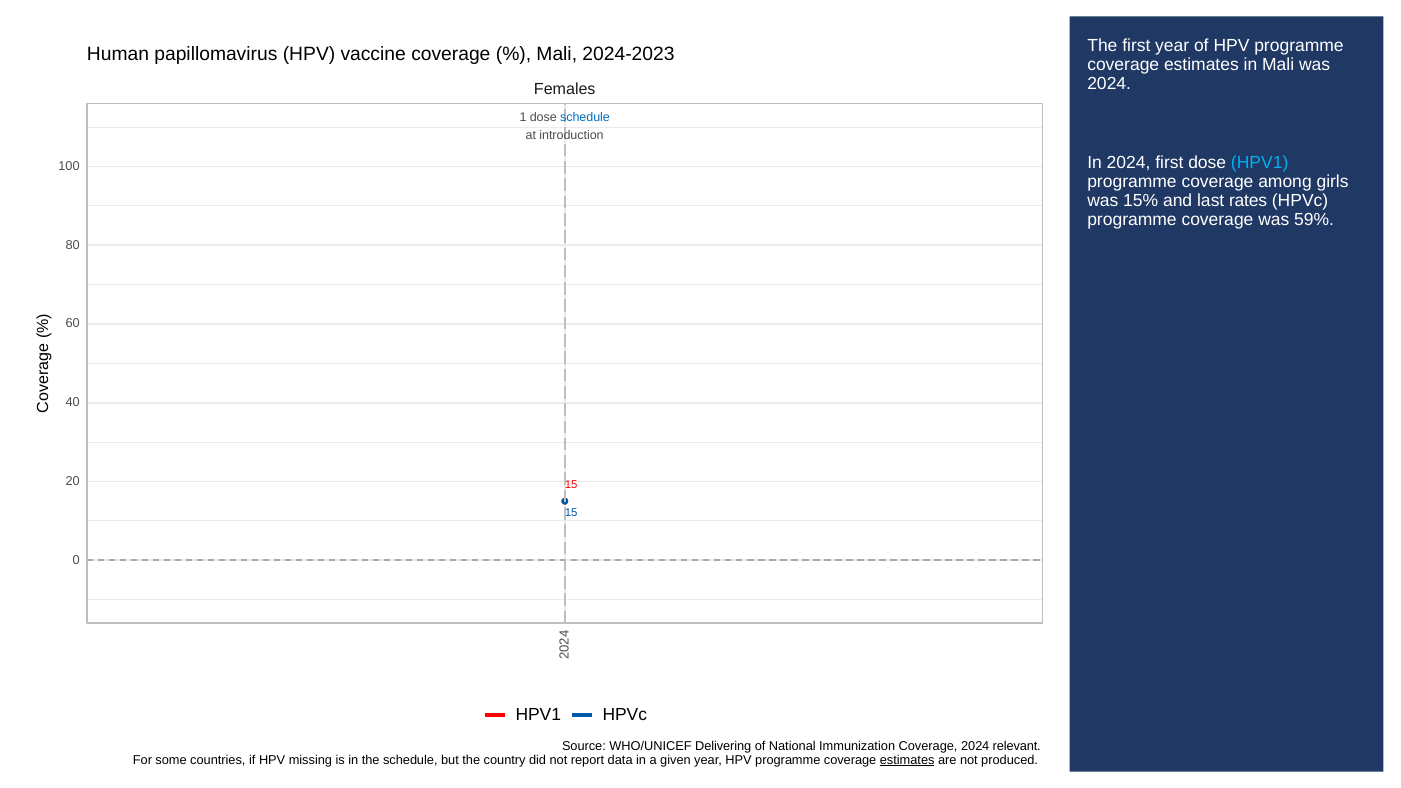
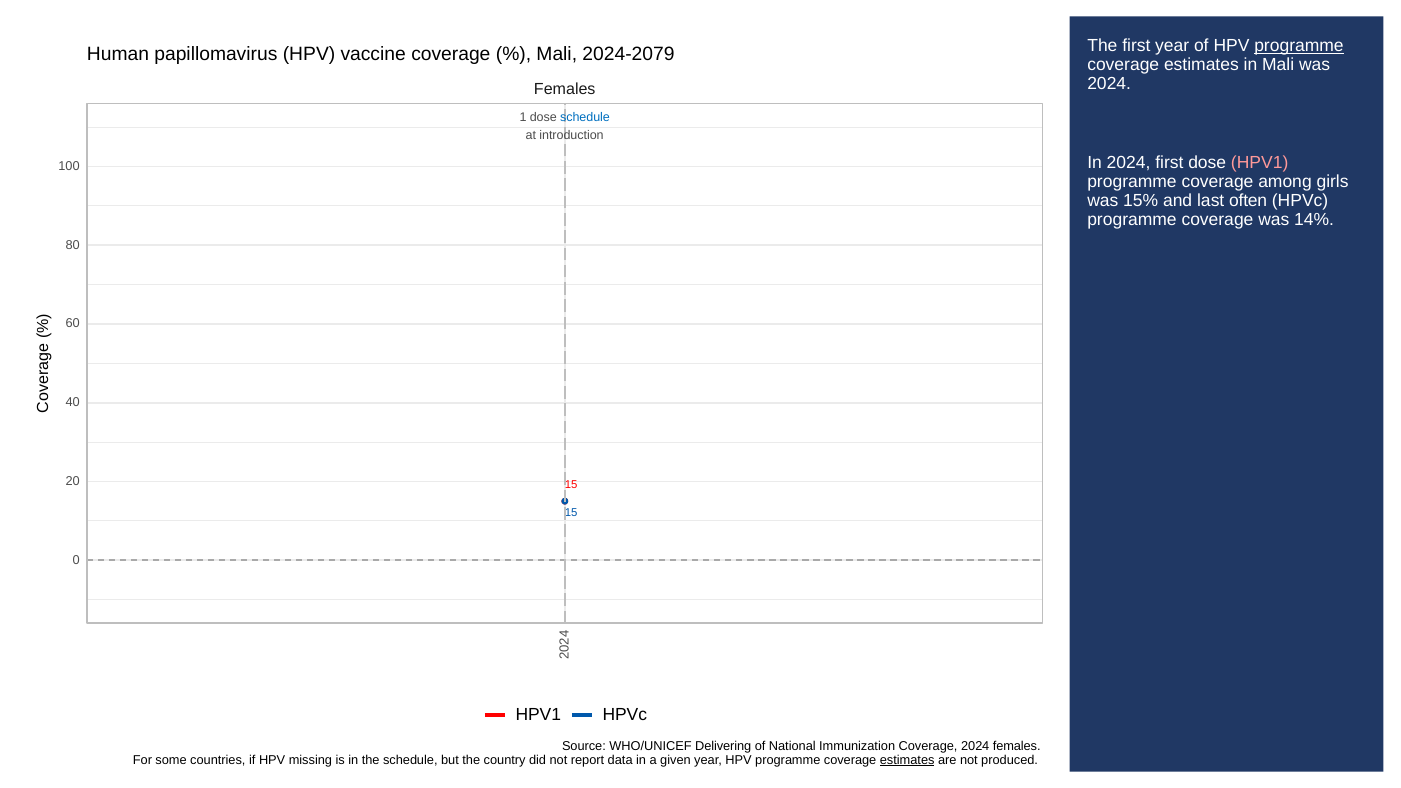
programme underline: none -> present (1299, 46)
2024-2023: 2024-2023 -> 2024-2079 (629, 54)
HPV1 colour: light blue -> pink (1260, 163)
rates: rates -> often (1248, 201)
59%: 59% -> 14% (1314, 220)
2024 relevant: relevant -> females (1017, 747)
